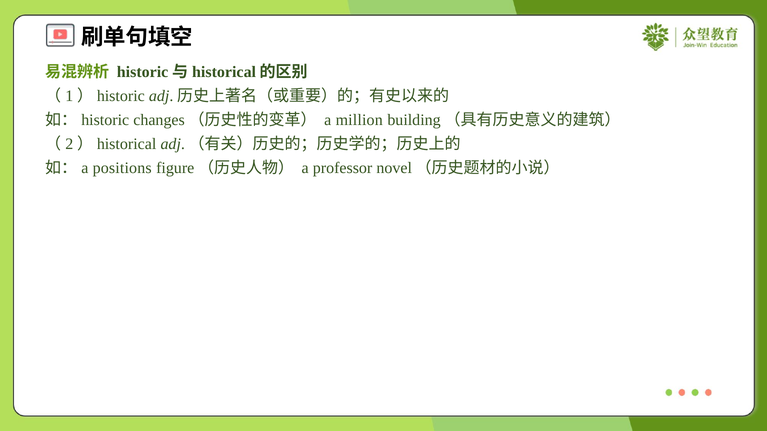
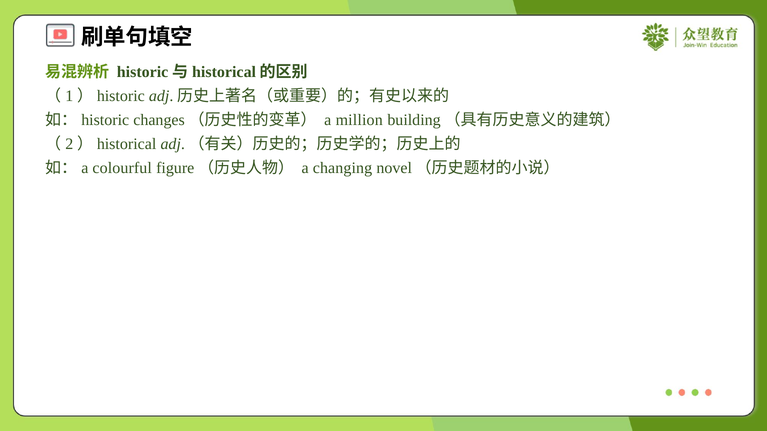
positions: positions -> colourful (122, 168)
professor: professor -> changing (342, 168)
